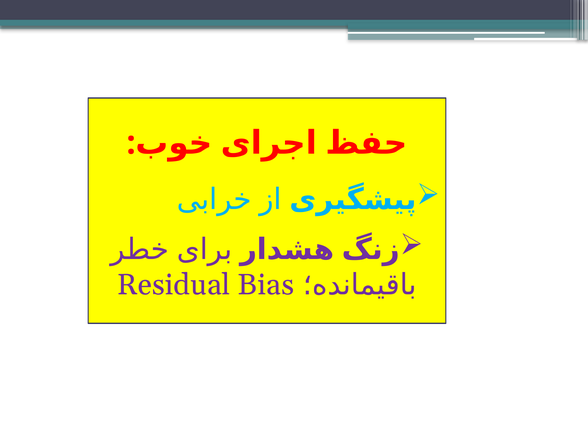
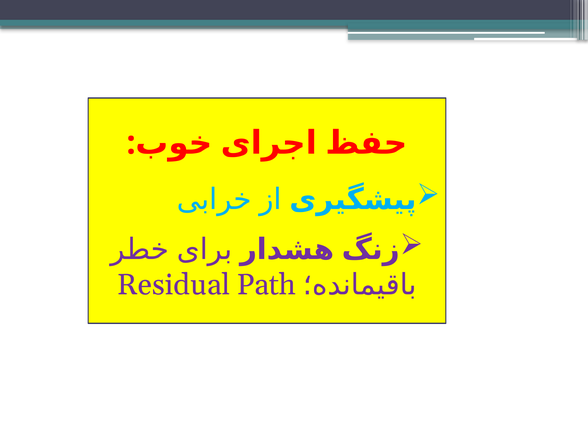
Bias: Bias -> Path (266, 285)
